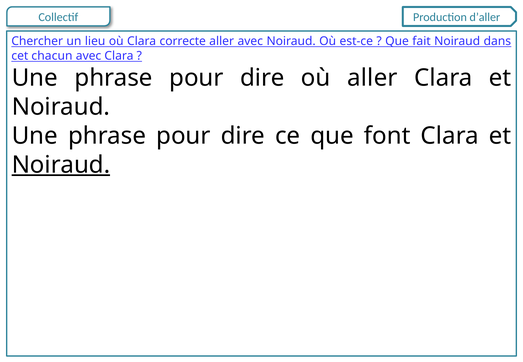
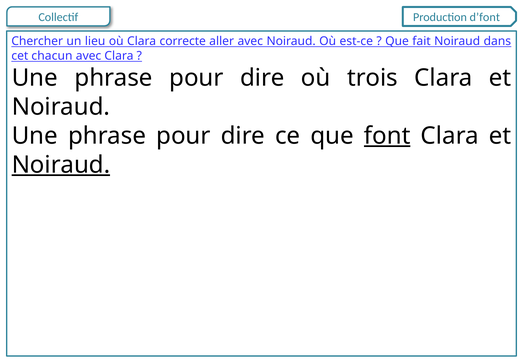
d’aller: d’aller -> d’font (485, 17)
où aller: aller -> trois (372, 78)
font underline: none -> present (387, 136)
